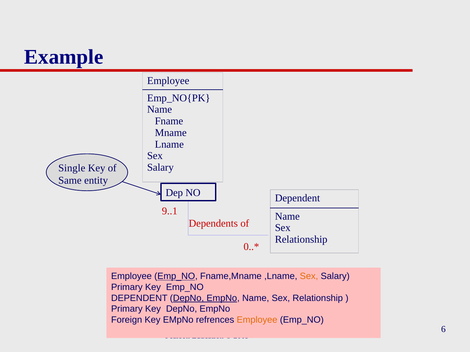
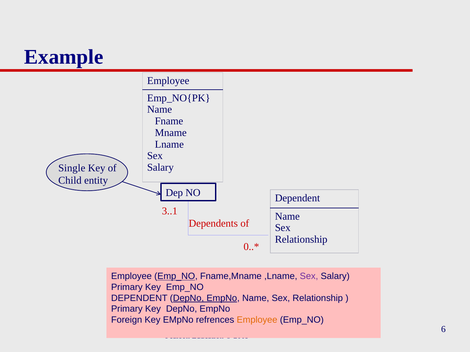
Same: Same -> Child (70, 181)
9..1: 9..1 -> 3..1 (170, 211)
Sex colour: orange -> purple (309, 276)
